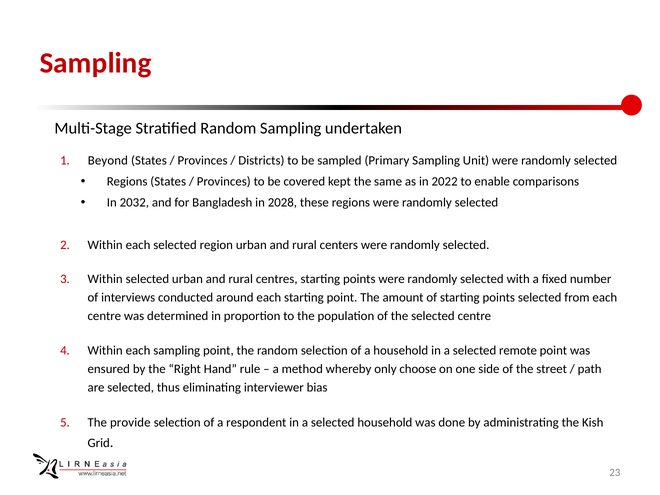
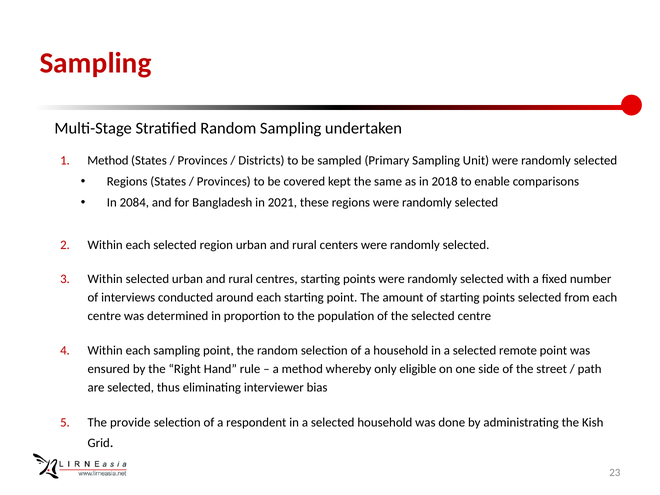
Beyond: Beyond -> Method (108, 161)
2022: 2022 -> 2018 (445, 182)
2032: 2032 -> 2084 (134, 203)
2028: 2028 -> 2021 (282, 203)
choose: choose -> eligible (418, 369)
